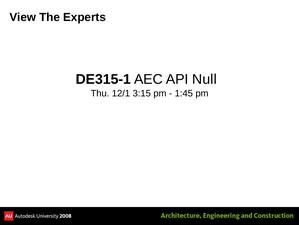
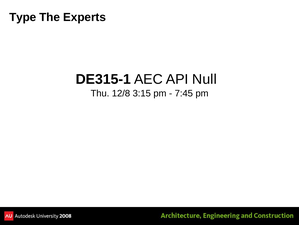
View: View -> Type (23, 17)
12/1: 12/1 -> 12/8 (121, 93)
1:45: 1:45 -> 7:45 (184, 93)
